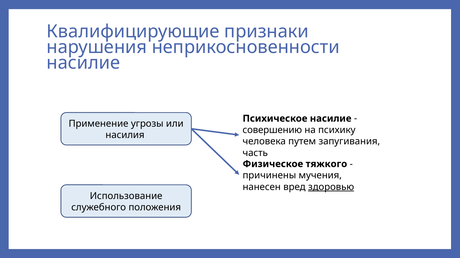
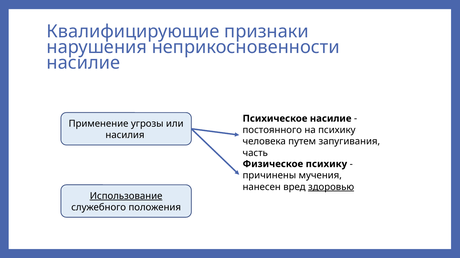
совершению: совершению -> постоянного (272, 130)
Физическое тяжкого: тяжкого -> психику (326, 164)
Использование underline: none -> present (126, 197)
